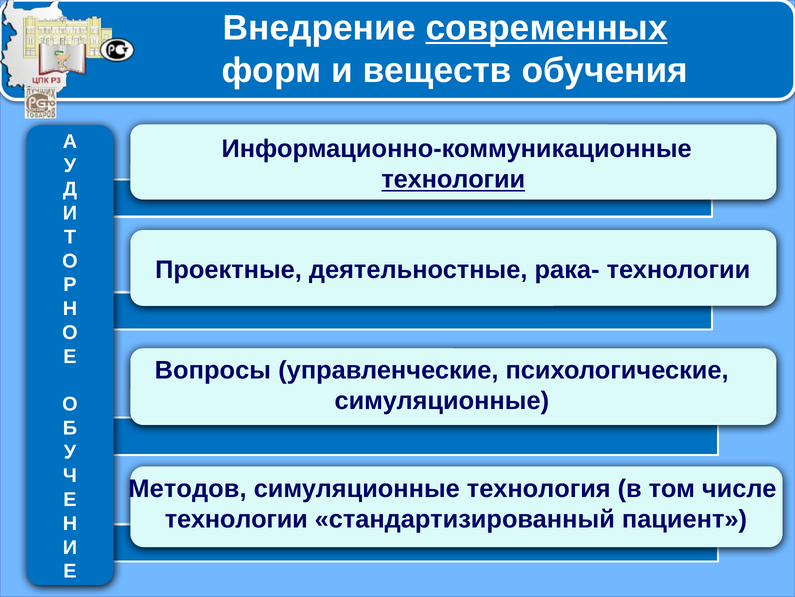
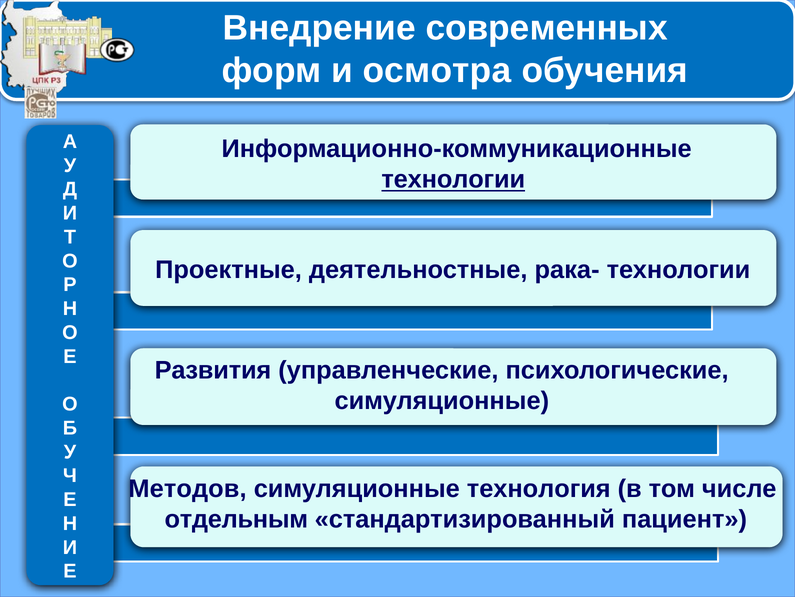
современных underline: present -> none (547, 28)
веществ: веществ -> осмотра (437, 70)
Вопросы: Вопросы -> Развития (213, 370)
технологии: технологии -> отдельным (236, 519)
